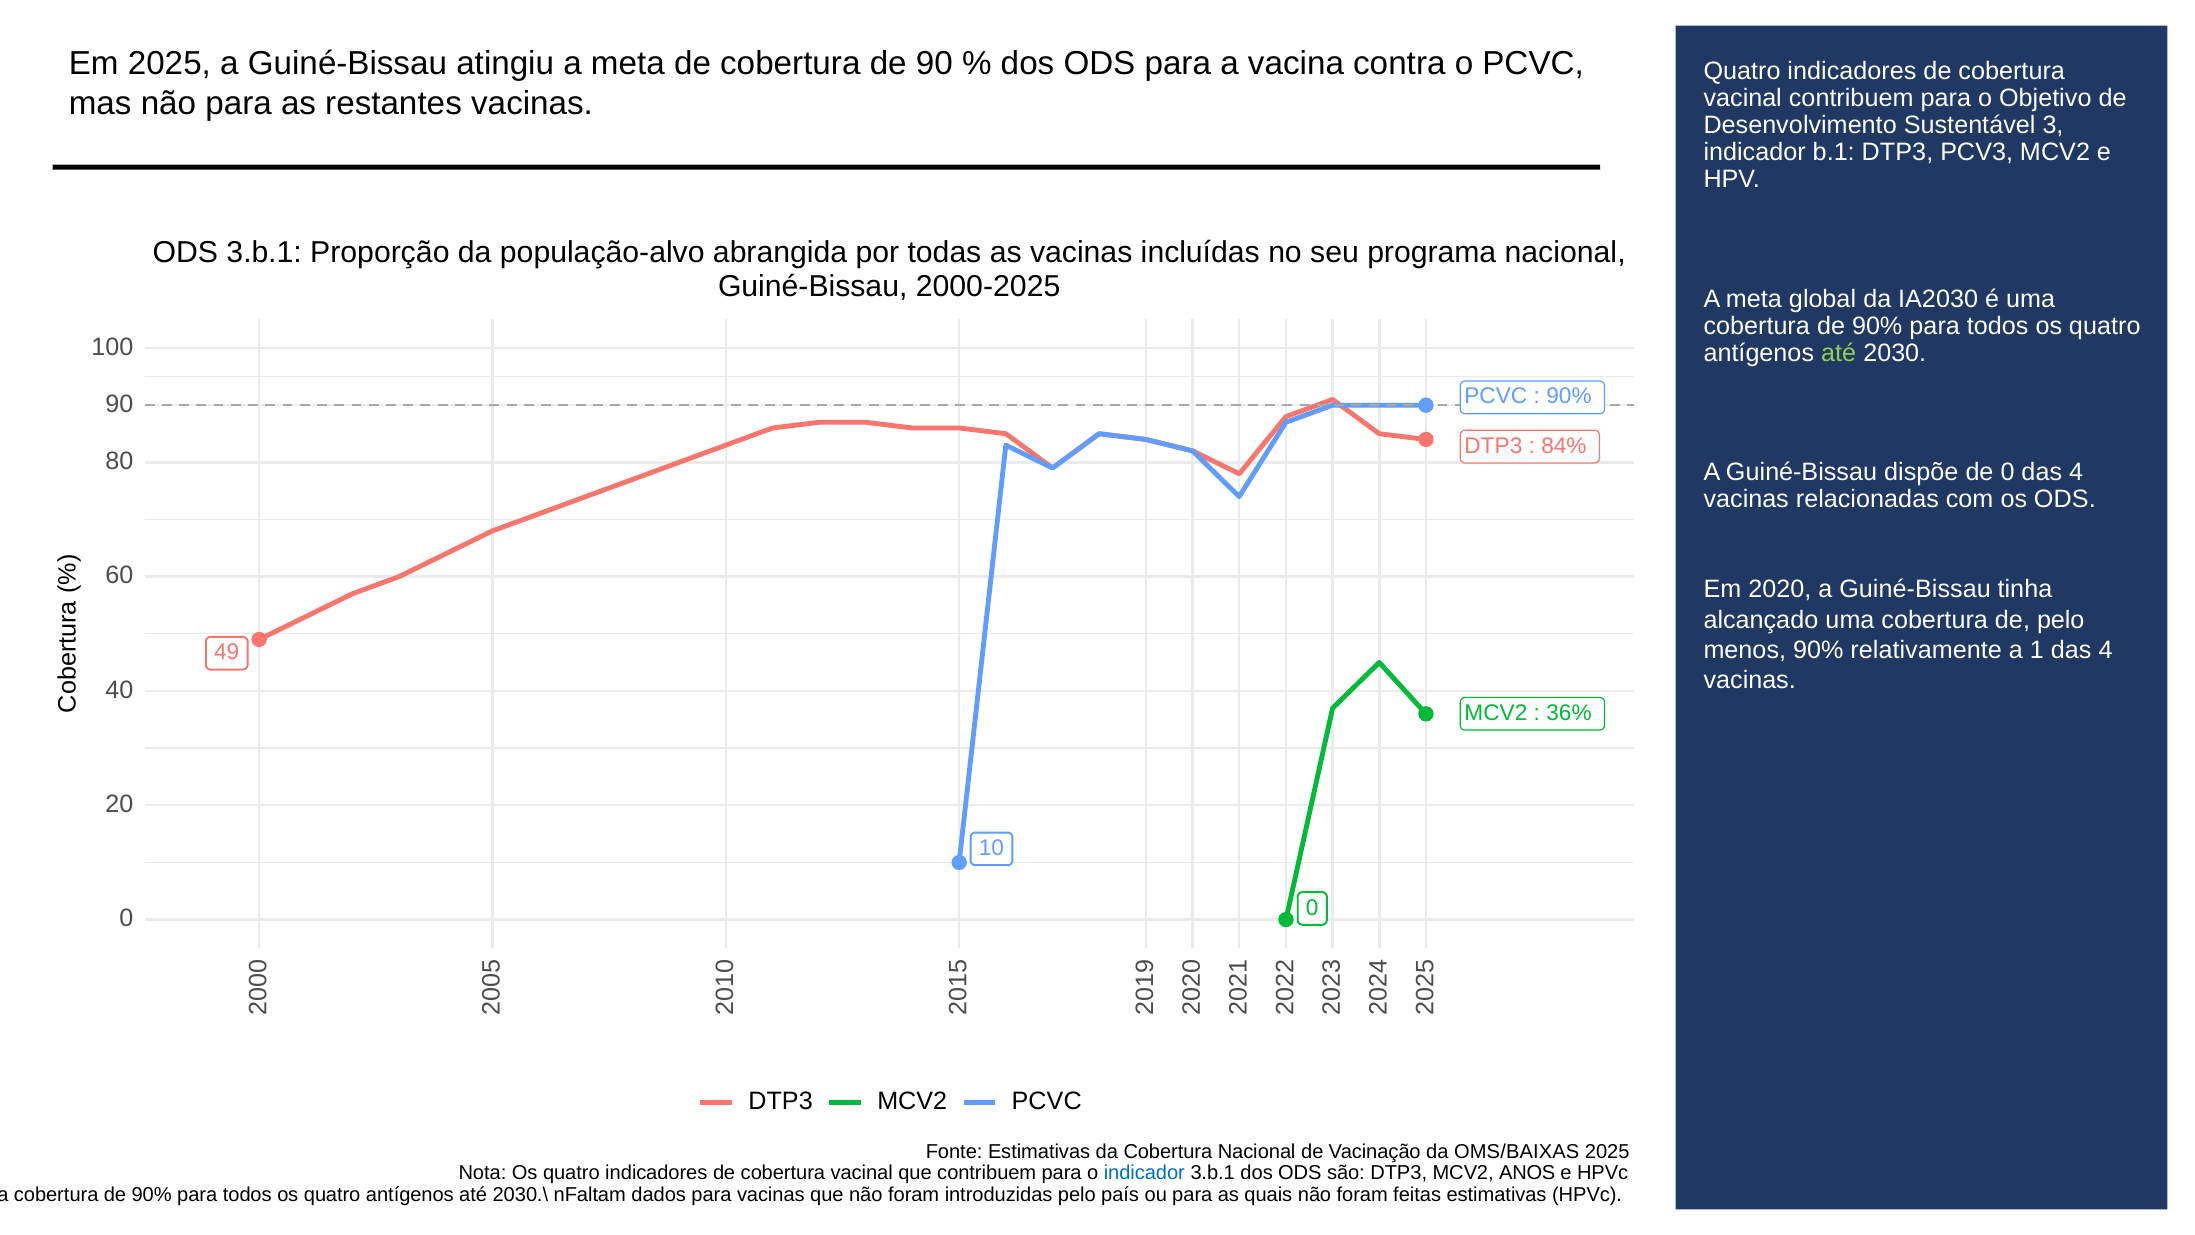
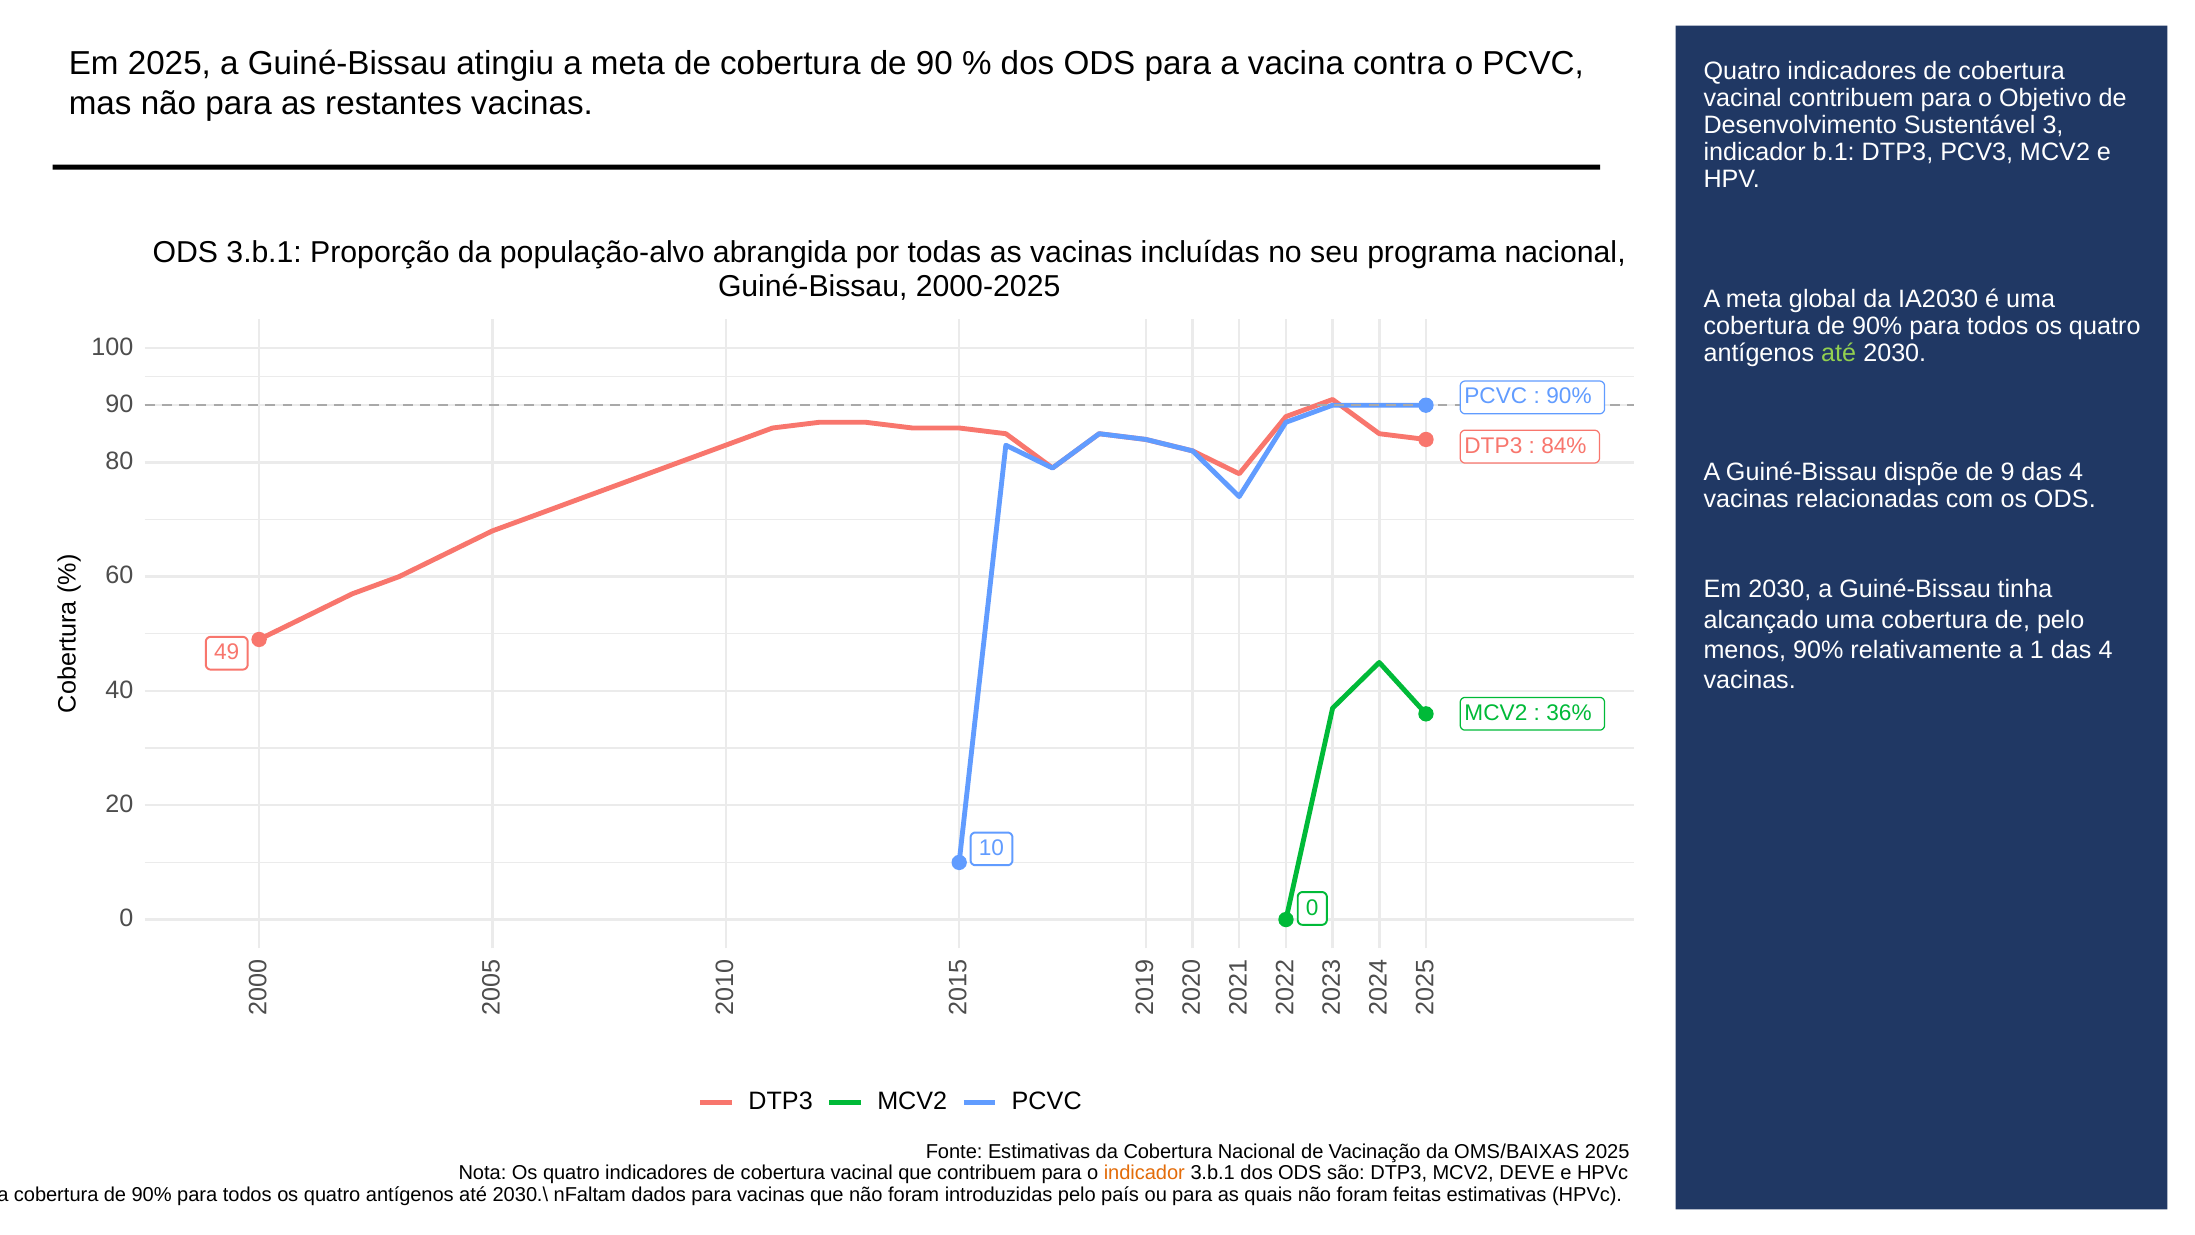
de 0: 0 -> 9 (2008, 472)
Em 2020: 2020 -> 2030 (1780, 589)
indicador colour: blue -> orange (1144, 1173)
ANOS: ANOS -> DEVE (1527, 1173)
